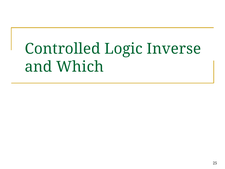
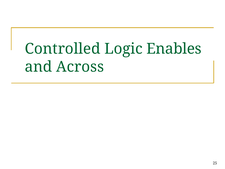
Inverse: Inverse -> Enables (174, 49)
Which: Which -> Across (80, 67)
